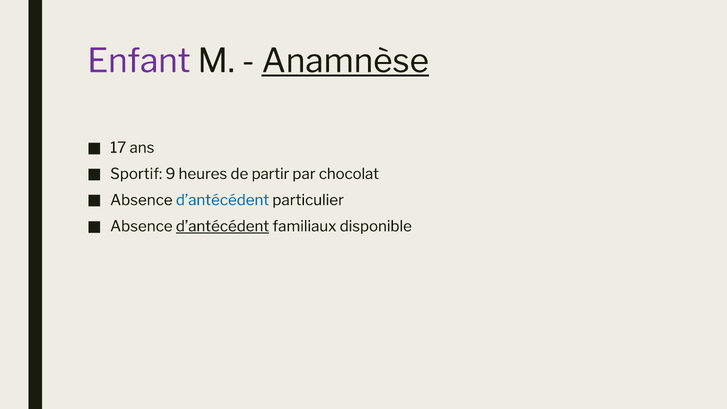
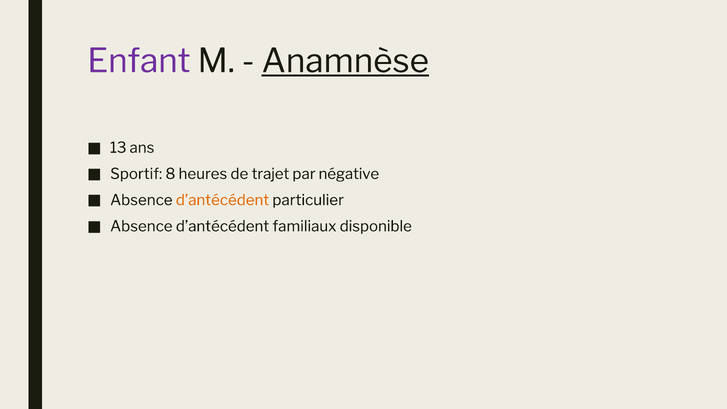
17: 17 -> 13 (118, 148)
9: 9 -> 8 (170, 174)
partir: partir -> trajet (270, 174)
chocolat: chocolat -> négative (349, 174)
d’antécédent colour: blue -> orange (223, 200)
d’antécédent underline: present -> none (223, 226)
